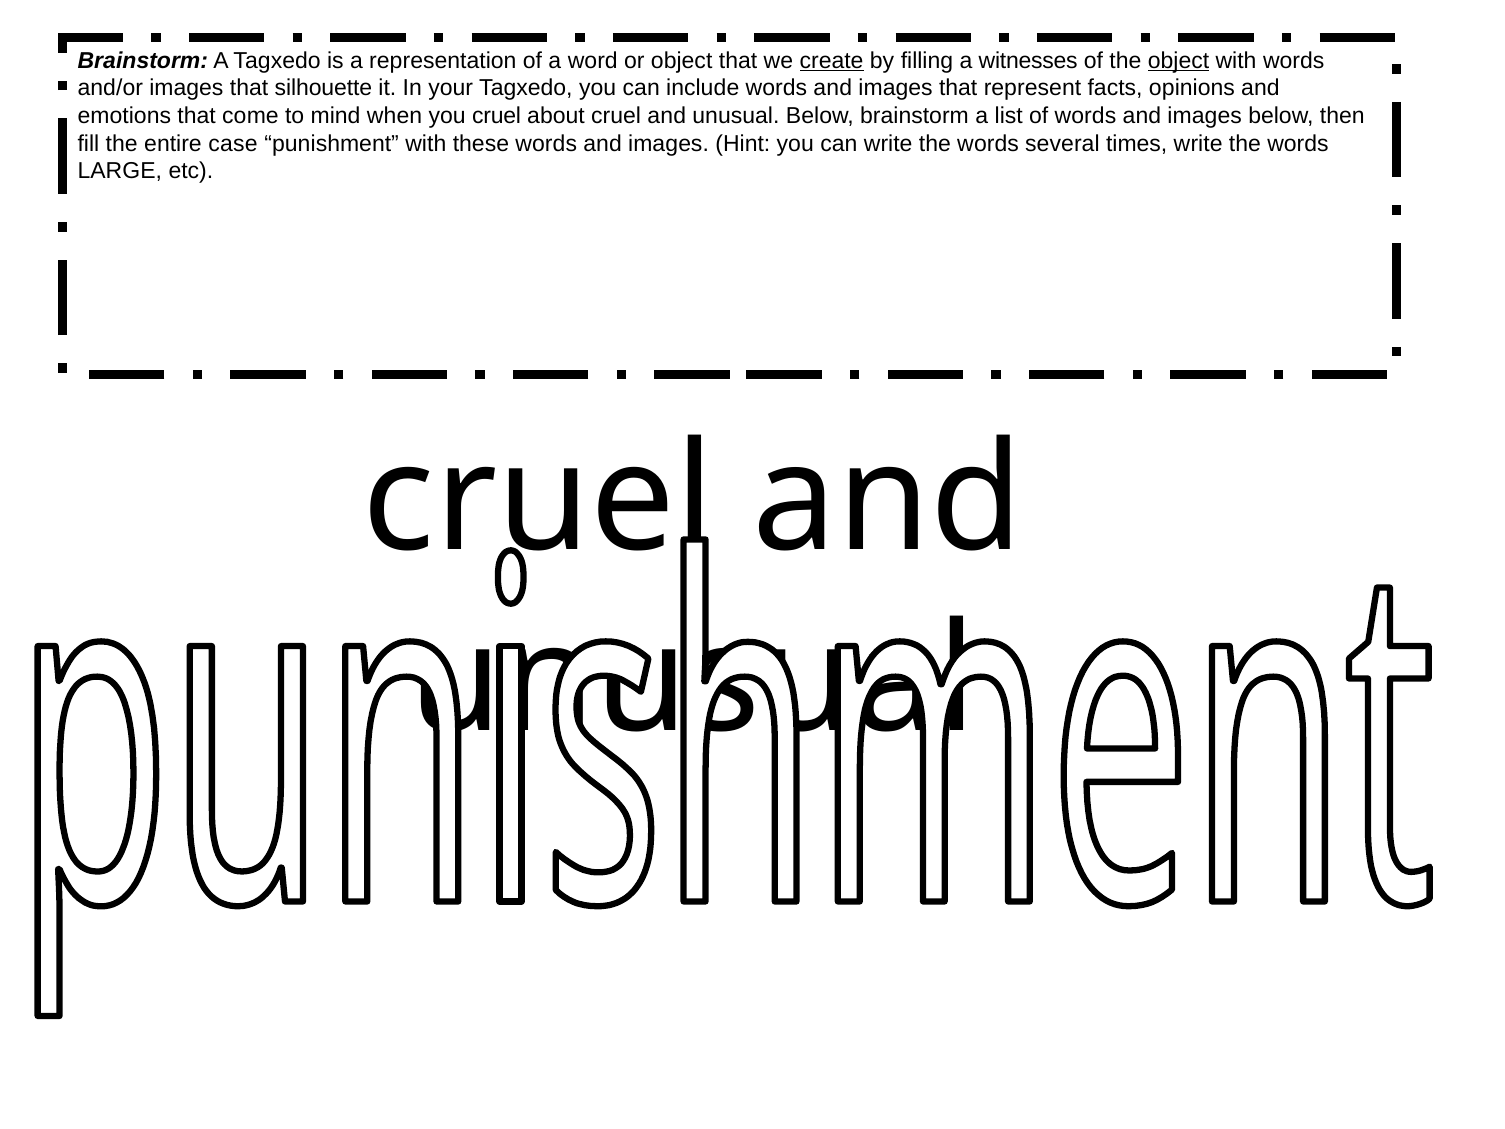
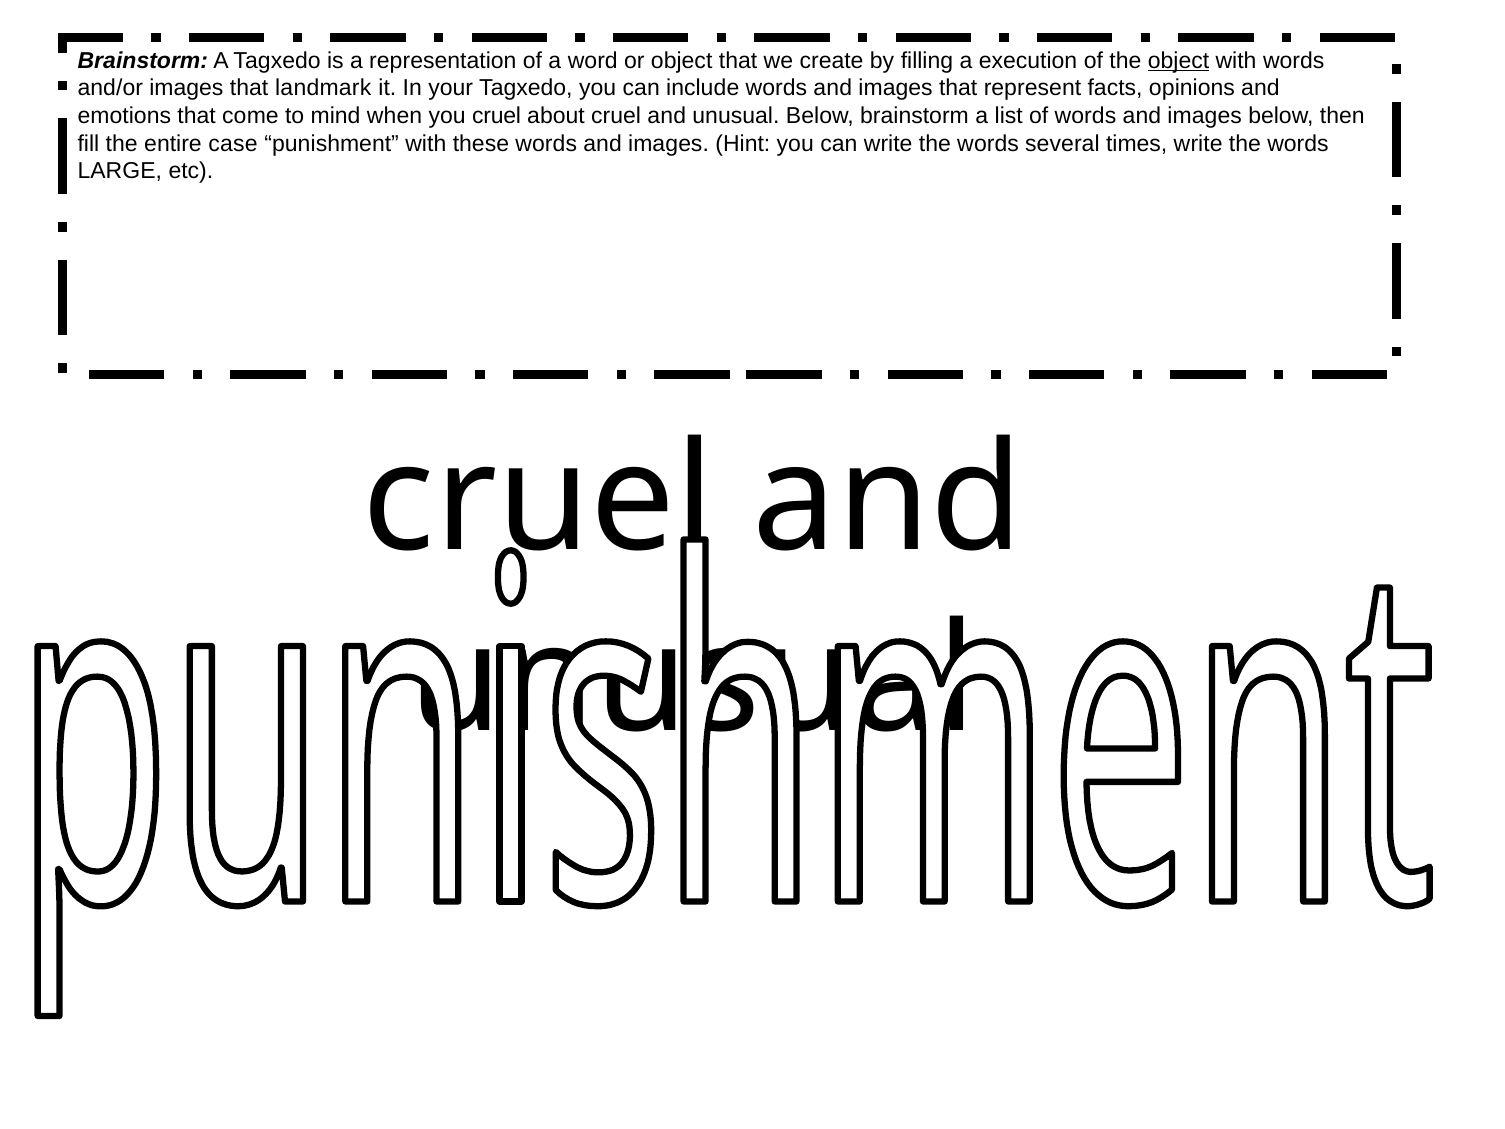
create underline: present -> none (832, 61)
witnesses: witnesses -> execution (1028, 61)
silhouette: silhouette -> landmark (323, 88)
